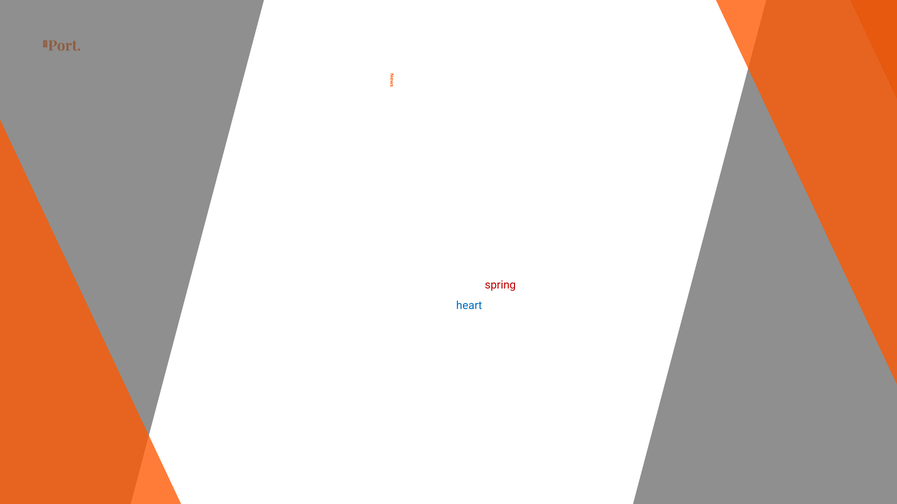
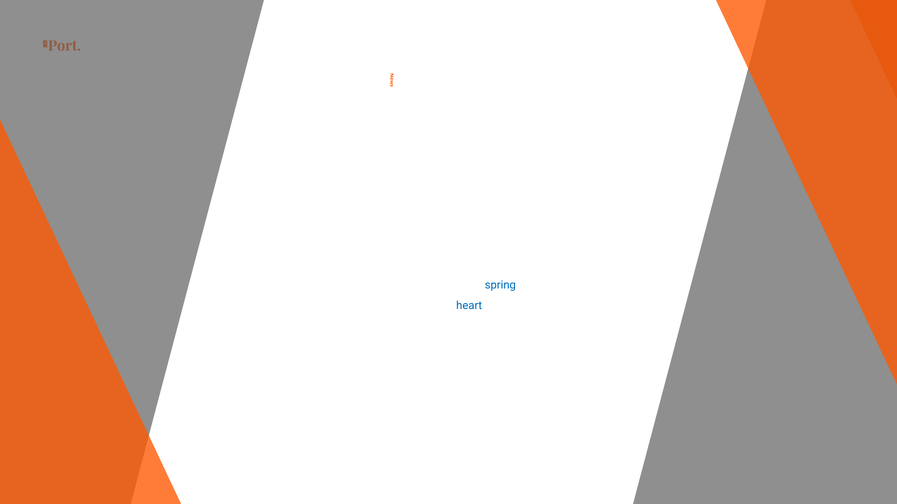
spring colour: red -> blue (500, 286)
